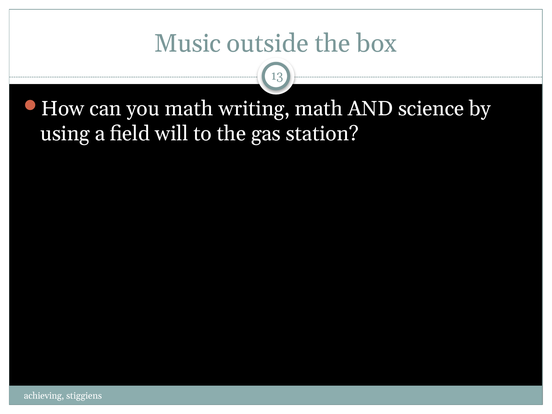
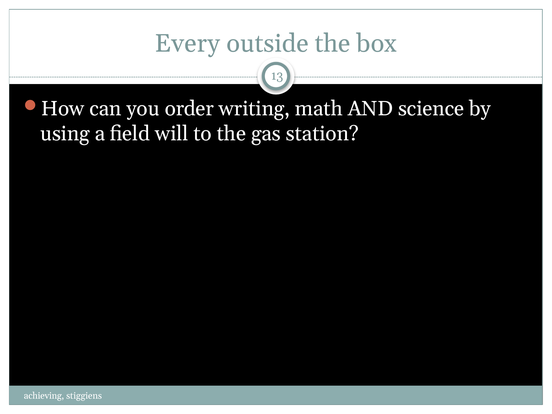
Music: Music -> Every (187, 43)
you math: math -> order (189, 109)
